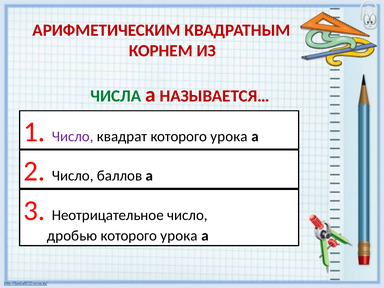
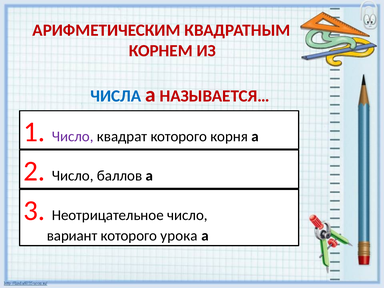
ЧИСЛА colour: green -> blue (116, 96)
квадрат которого урока: урока -> корня (229, 136)
дробью: дробью -> вариант (72, 236)
